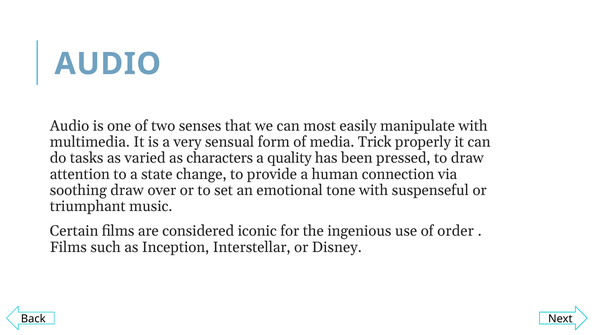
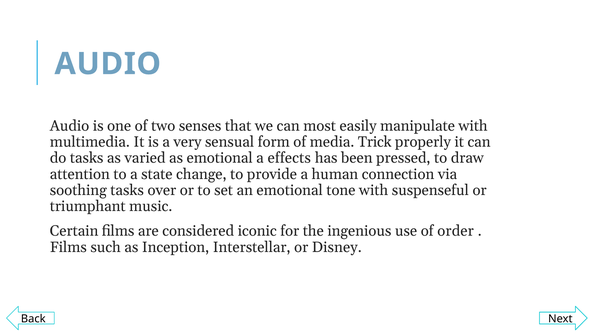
as characters: characters -> emotional (220, 158)
quality: quality -> effects (289, 158)
soothing draw: draw -> tasks (127, 190)
